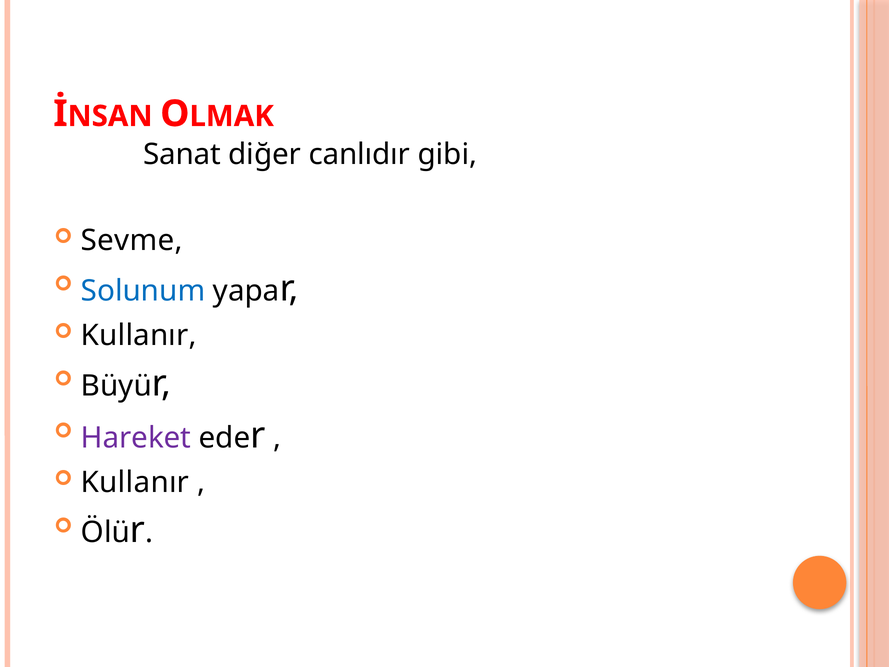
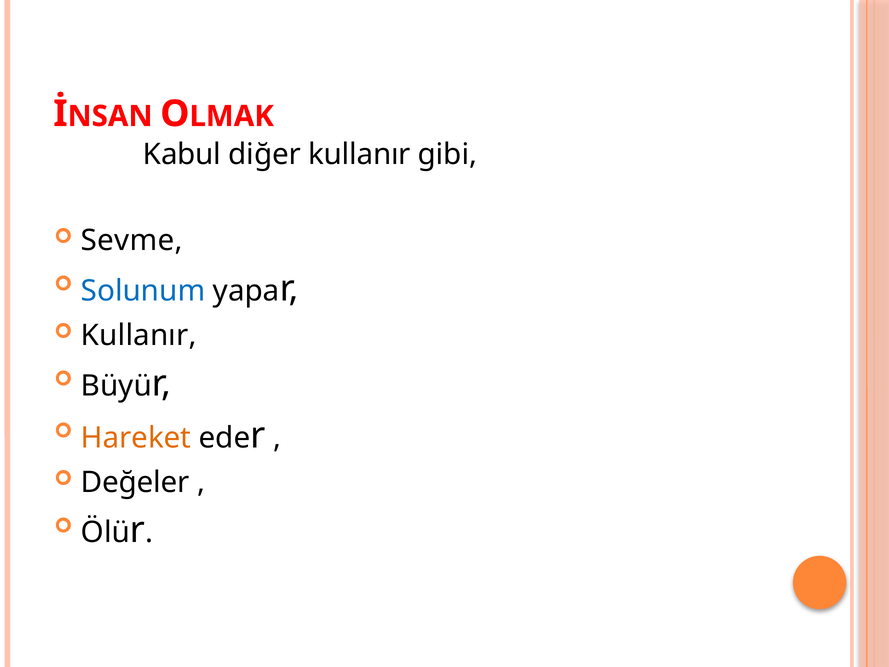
Sanat: Sanat -> Kabul (182, 155)
diğer canlıdır: canlıdır -> kullanır (360, 155)
Hareket colour: purple -> orange (136, 438)
Kullanır: Kullanır -> Değeler (135, 482)
